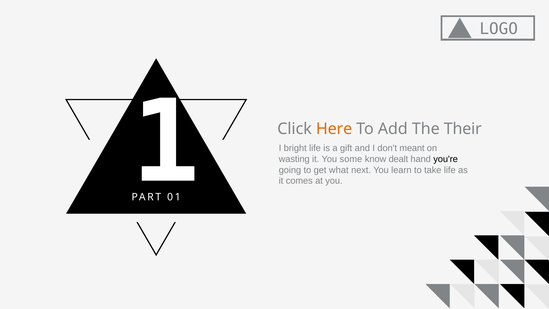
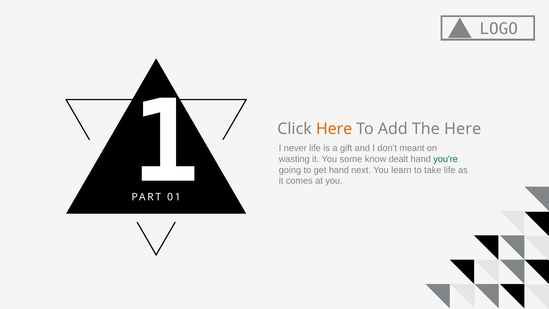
The Their: Their -> Here (463, 129)
bright: bright -> never (295, 148)
you're colour: black -> green (446, 159)
get what: what -> hand (339, 170)
